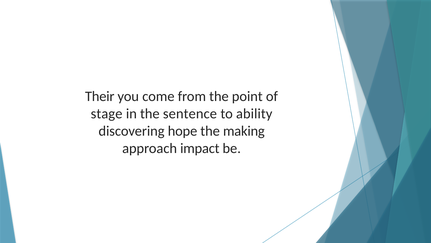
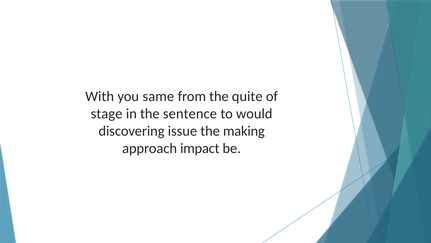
Their: Their -> With (100, 96)
come: come -> same (158, 96)
point: point -> quite (247, 96)
ability: ability -> would (254, 114)
hope: hope -> issue (182, 131)
